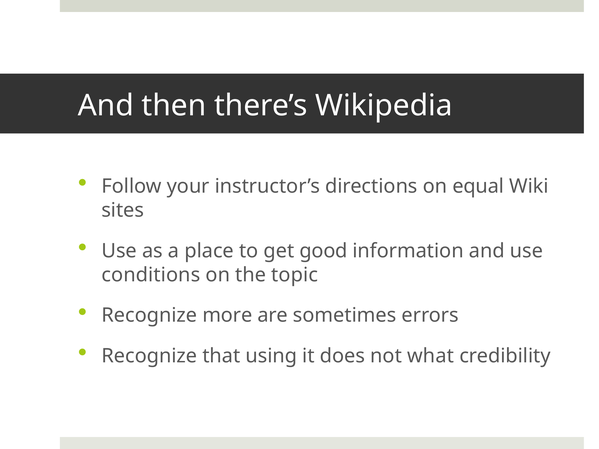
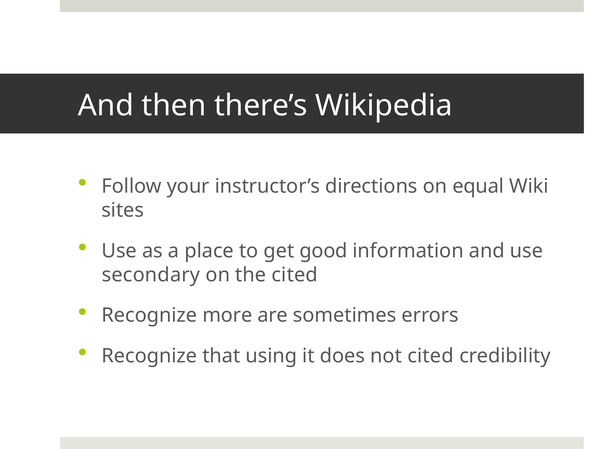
conditions: conditions -> secondary (151, 275)
the topic: topic -> cited (295, 275)
not what: what -> cited (431, 356)
